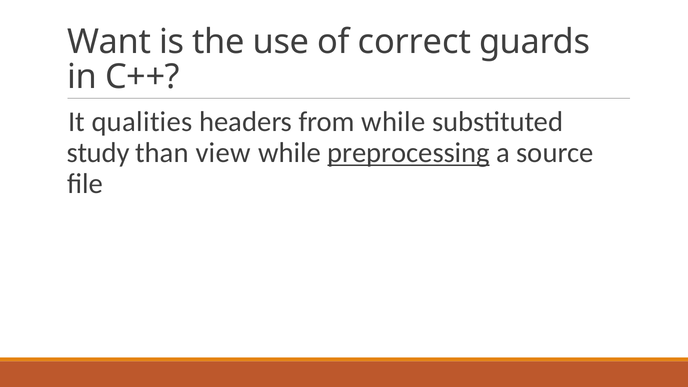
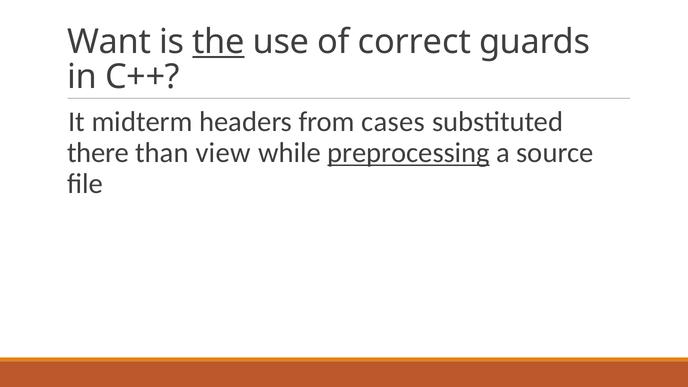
the underline: none -> present (219, 42)
qualities: qualities -> midterm (142, 122)
from while: while -> cases (393, 122)
study: study -> there (98, 153)
